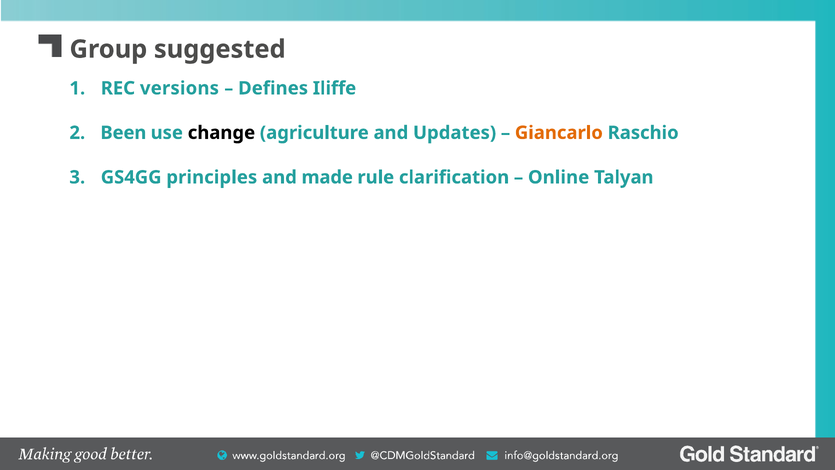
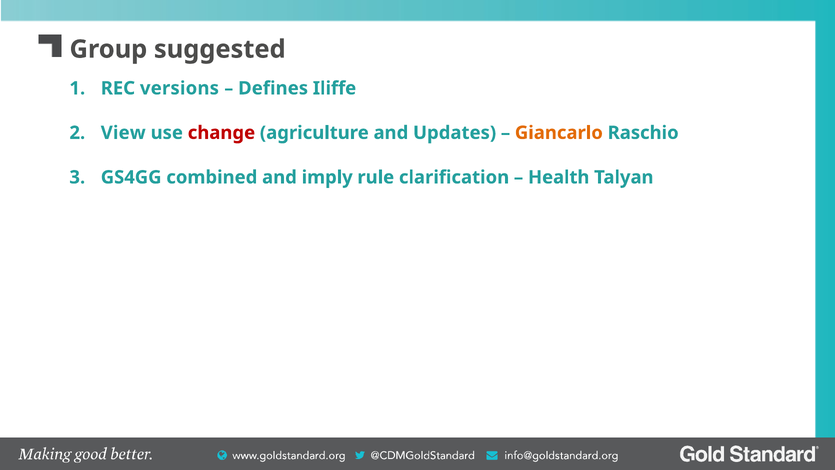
Been: Been -> View (123, 133)
change colour: black -> red (221, 133)
principles: principles -> combined (212, 177)
made: made -> imply (327, 177)
Online: Online -> Health (559, 177)
